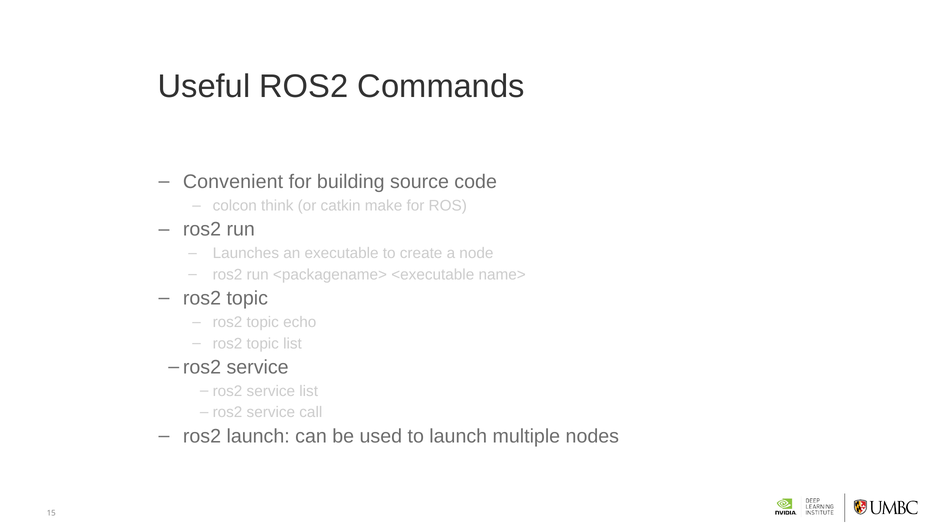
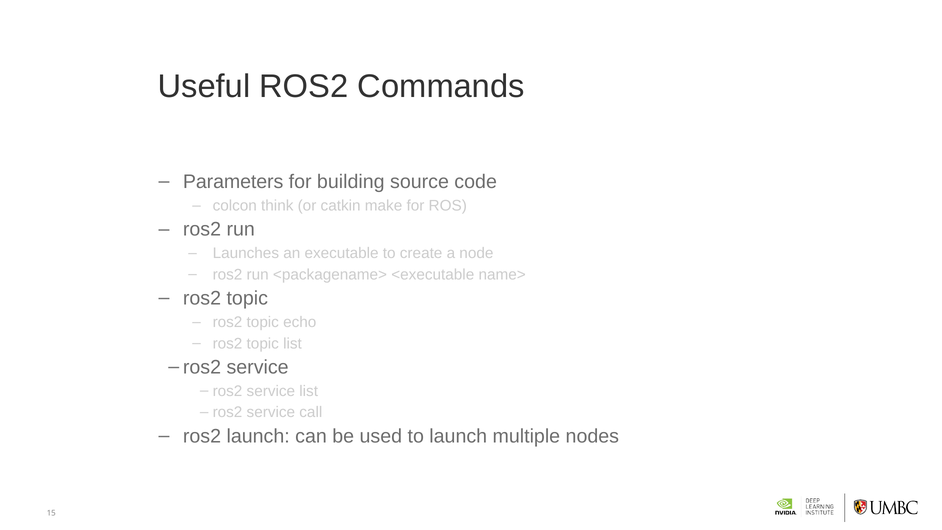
Convenient: Convenient -> Parameters (233, 182)
